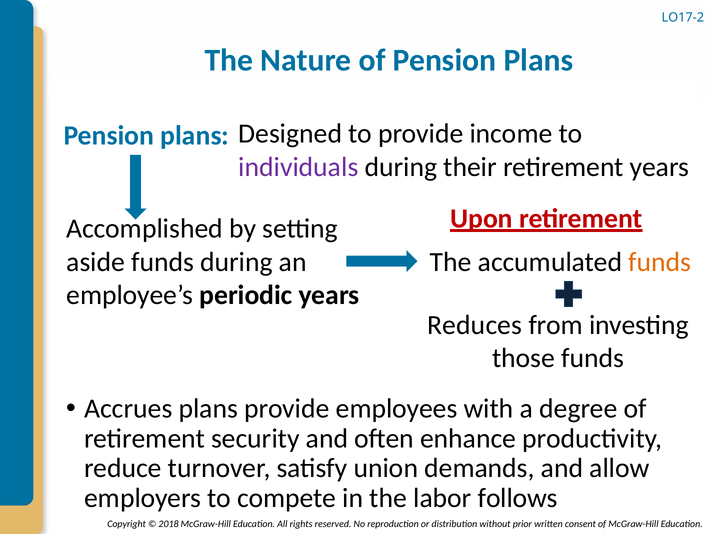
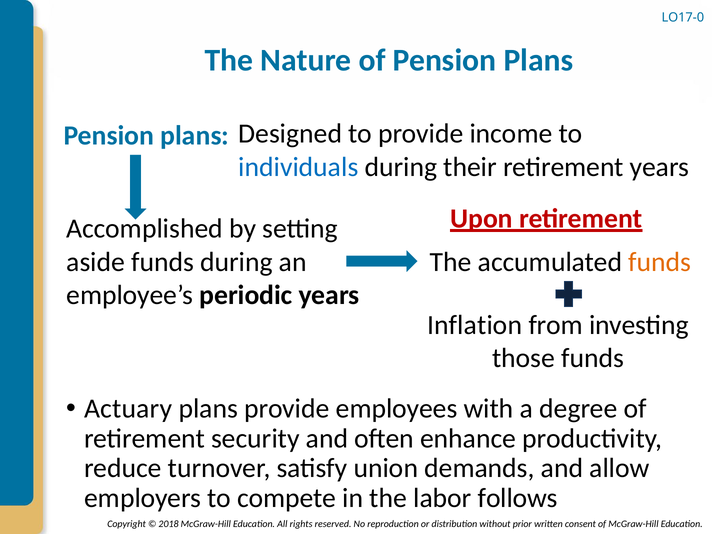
LO17-2: LO17-2 -> LO17-0 (683, 17)
individuals colour: purple -> blue (298, 167)
Reduces: Reduces -> Inflation (475, 325)
Accrues: Accrues -> Actuary (128, 409)
